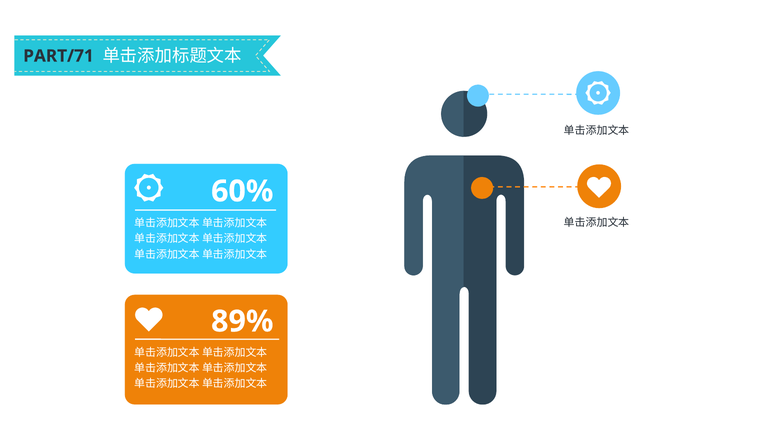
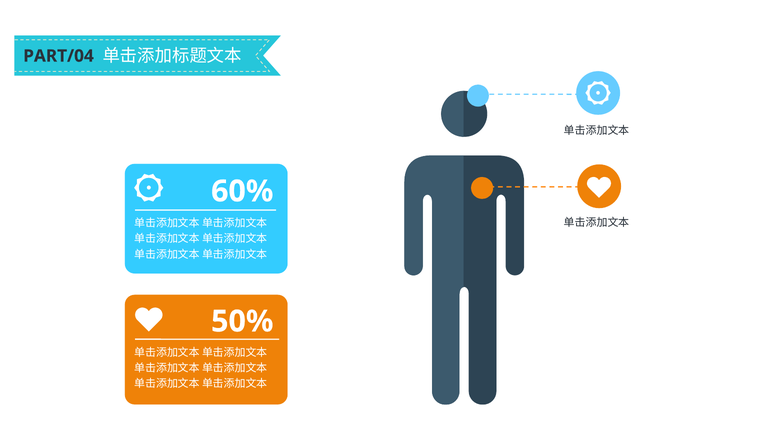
PART/71: PART/71 -> PART/04 (59, 56)
89%: 89% -> 50% (242, 321)
